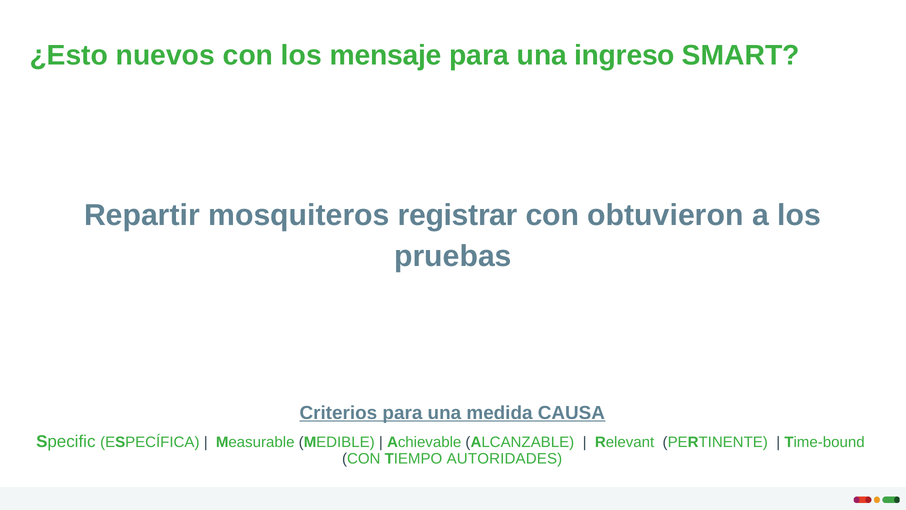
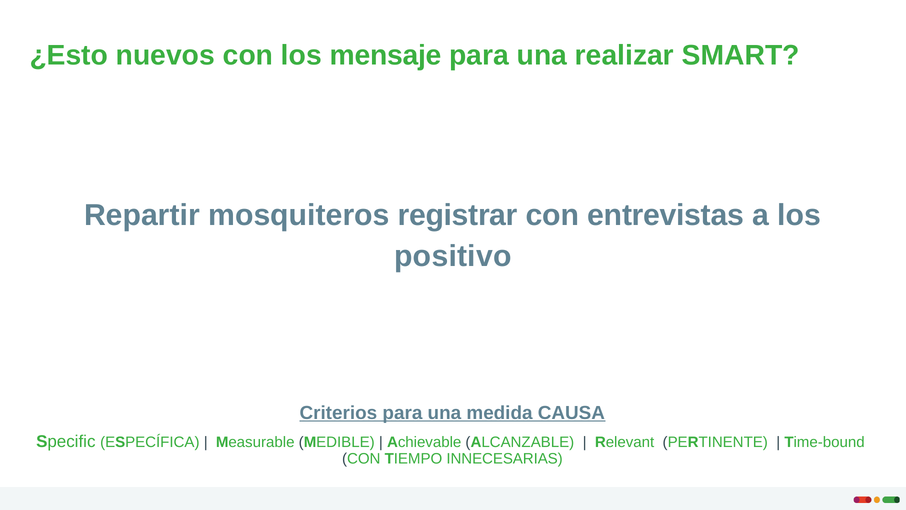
ingreso: ingreso -> realizar (624, 55)
obtuvieron: obtuvieron -> entrevistas (666, 215)
pruebas: pruebas -> positivo (453, 256)
AUTORIDADES: AUTORIDADES -> INNECESARIAS (505, 459)
